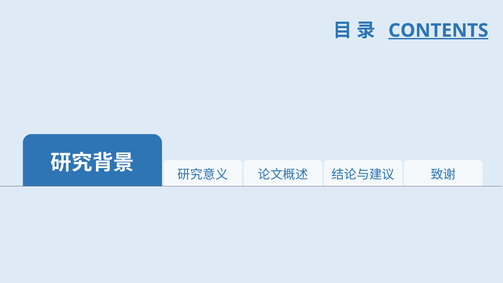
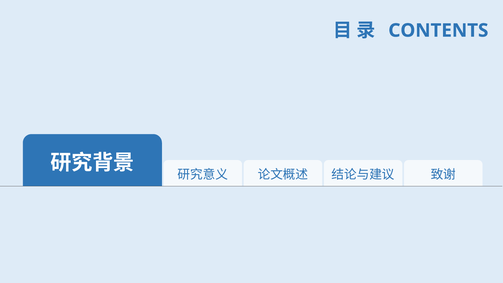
CONTENTS underline: present -> none (438, 30)
